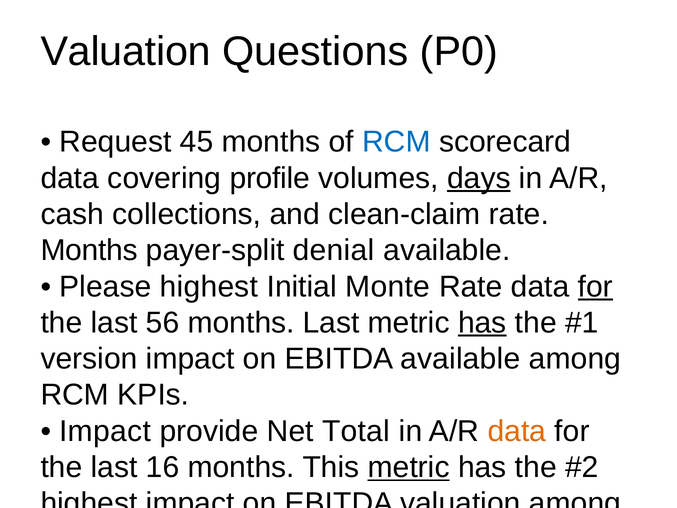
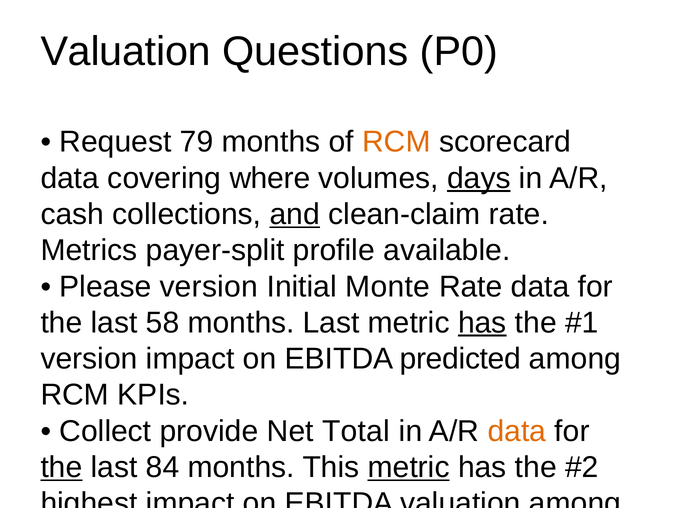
45: 45 -> 79 (197, 142)
RCM colour: blue -> orange (396, 142)
profile: profile -> where (270, 178)
and underline: none -> present (295, 214)
Months: Months -> Metrics (89, 250)
payer-split denial: denial -> profile (334, 250)
Please highest: highest -> version (209, 286)
for underline: present -> none (595, 286)
56: 56 -> 58 (163, 323)
EBITDA available: available -> predicted (460, 359)
Impact: Impact -> Collect (105, 431)
the underline: none -> present (61, 467)
16: 16 -> 84 (163, 467)
